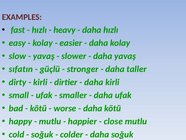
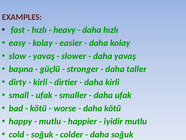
sıfatın: sıfatın -> başına (21, 69)
close: close -> iyidir (113, 121)
